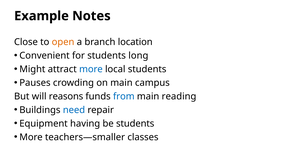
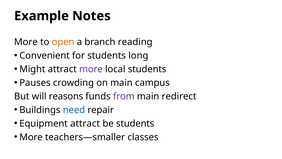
Close: Close -> More (26, 42)
location: location -> reading (135, 42)
more colour: blue -> purple (91, 69)
from colour: blue -> purple (124, 96)
reading: reading -> redirect (179, 96)
Equipment having: having -> attract (85, 123)
